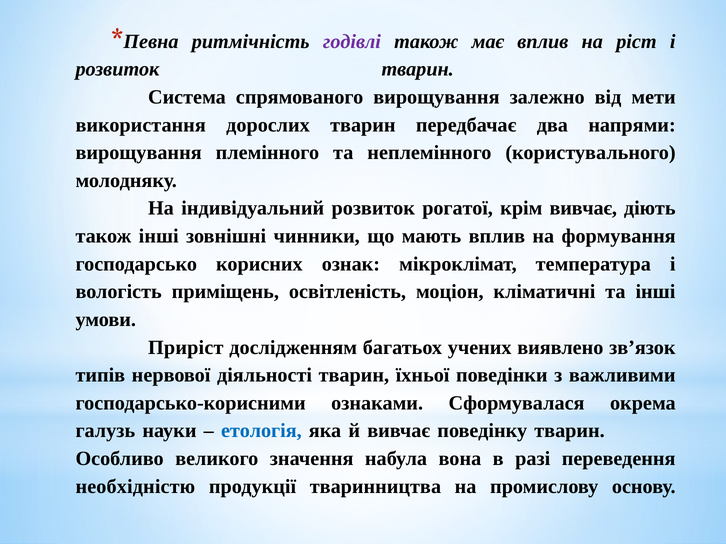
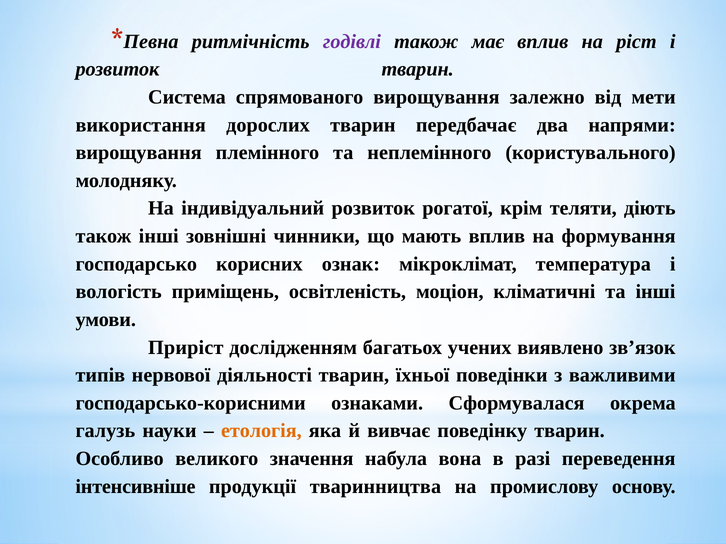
крім вивчає: вивчає -> теляти (583, 209)
етологія colour: blue -> orange (261, 431)
необхідністю: необхідністю -> інтенсивніше (136, 487)
